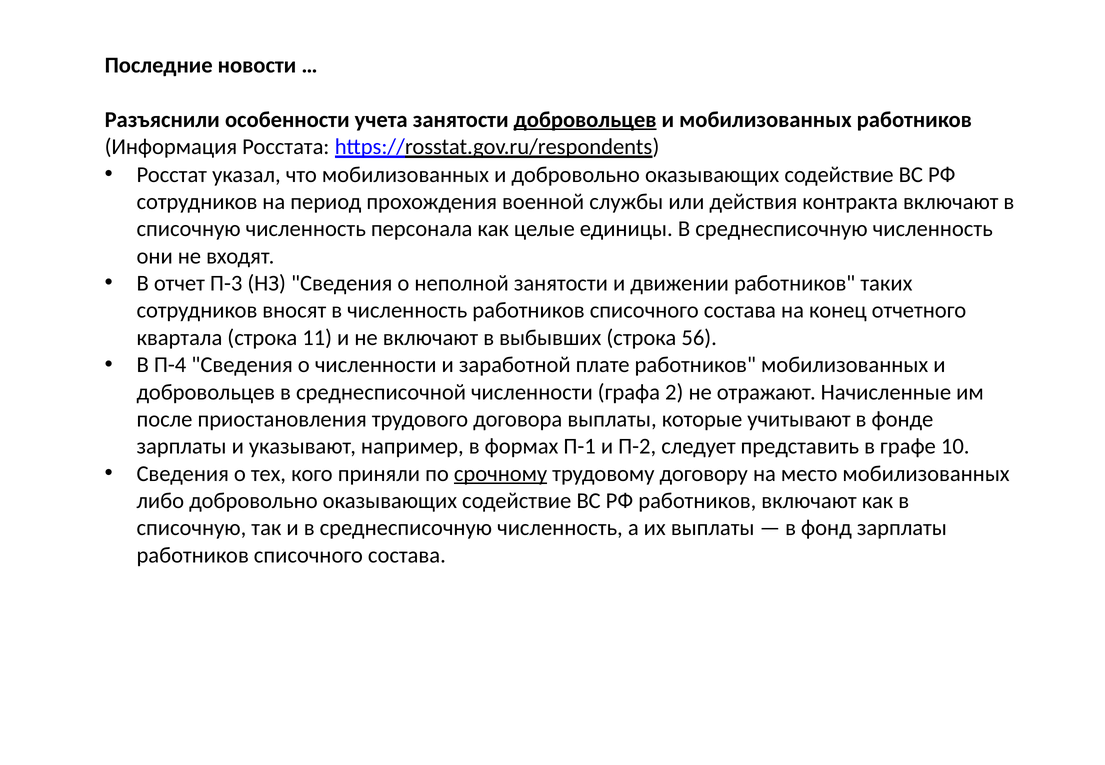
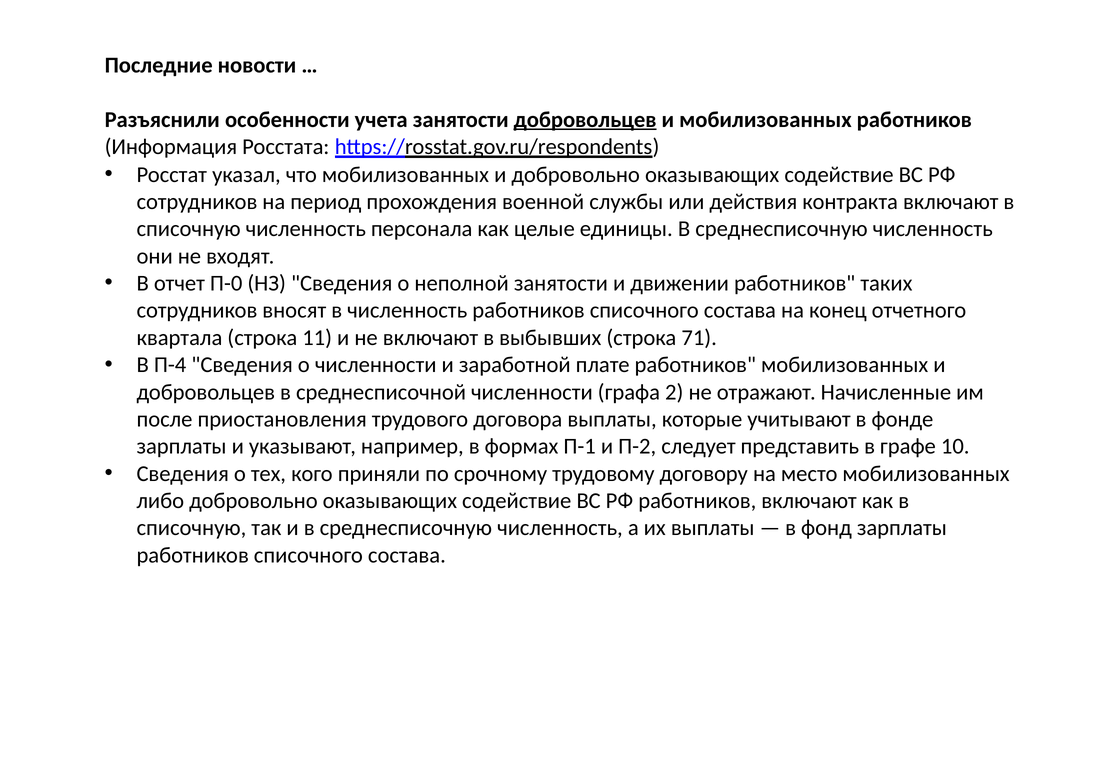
П-3: П-3 -> П-0 (226, 283)
56: 56 -> 71 (699, 338)
срочному underline: present -> none (501, 474)
